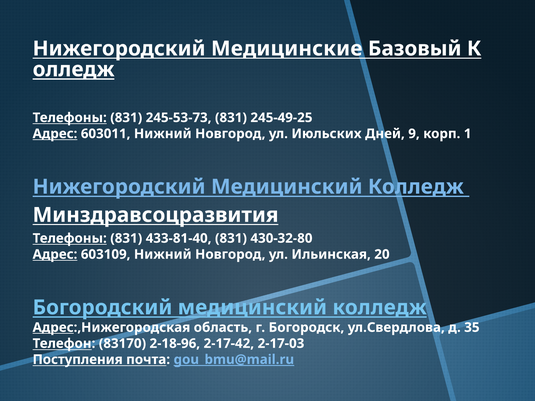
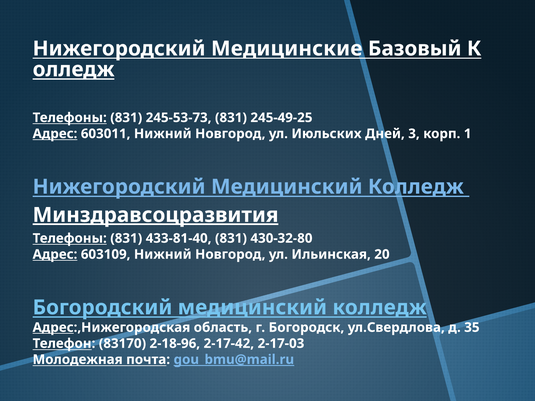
9: 9 -> 3 (414, 134)
Минздравсоцразвития underline: none -> present (156, 215)
Поступления: Поступления -> Молодежная (78, 360)
